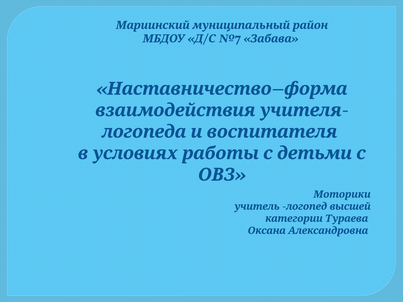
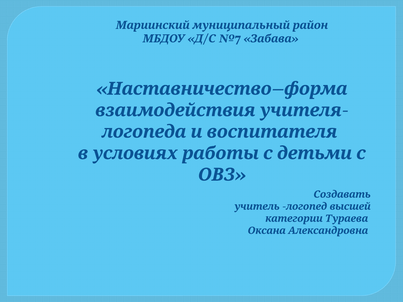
Моторики: Моторики -> Создавать (342, 194)
